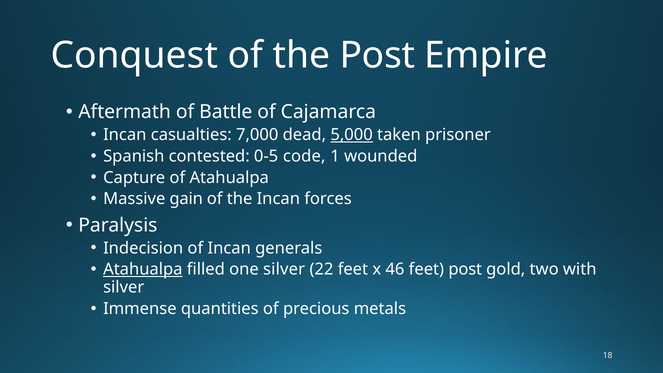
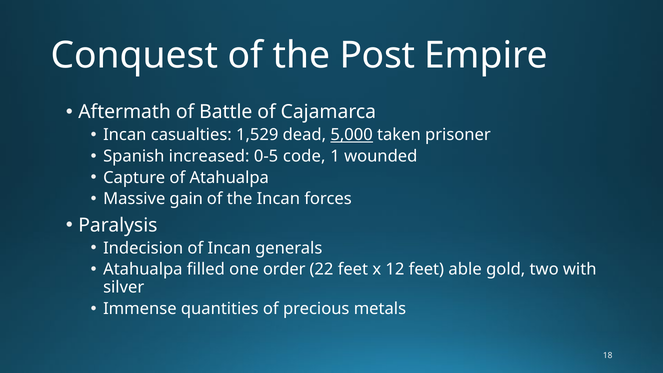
7,000: 7,000 -> 1,529 (257, 135)
contested: contested -> increased (209, 156)
Atahualpa underline: present -> none (143, 269)
one silver: silver -> order (284, 269)
46: 46 -> 12 (395, 269)
feet post: post -> able (465, 269)
